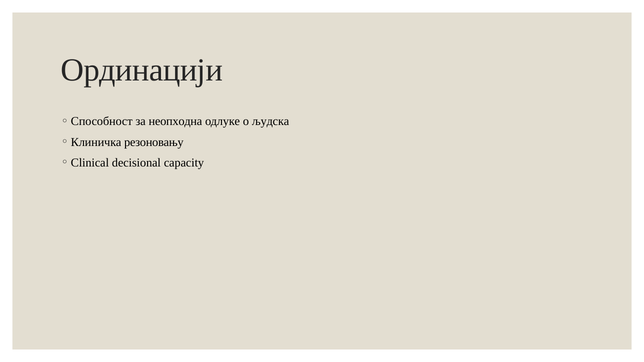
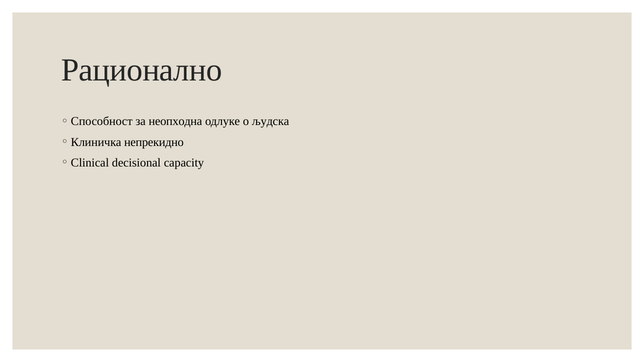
Ординацији: Ординацији -> Рационално (142, 70)
резоновању: резоновању -> непрекидно (154, 142)
